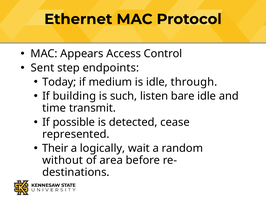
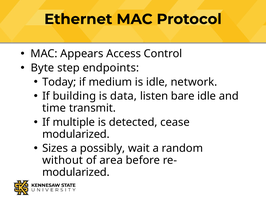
Sent: Sent -> Byte (42, 68)
through: through -> network (194, 82)
such: such -> data (124, 96)
possible: possible -> multiple (74, 123)
represented: represented -> modularized (76, 134)
Their: Their -> Sizes (55, 149)
logically: logically -> possibly (103, 149)
destinations: destinations -> modularized (76, 173)
